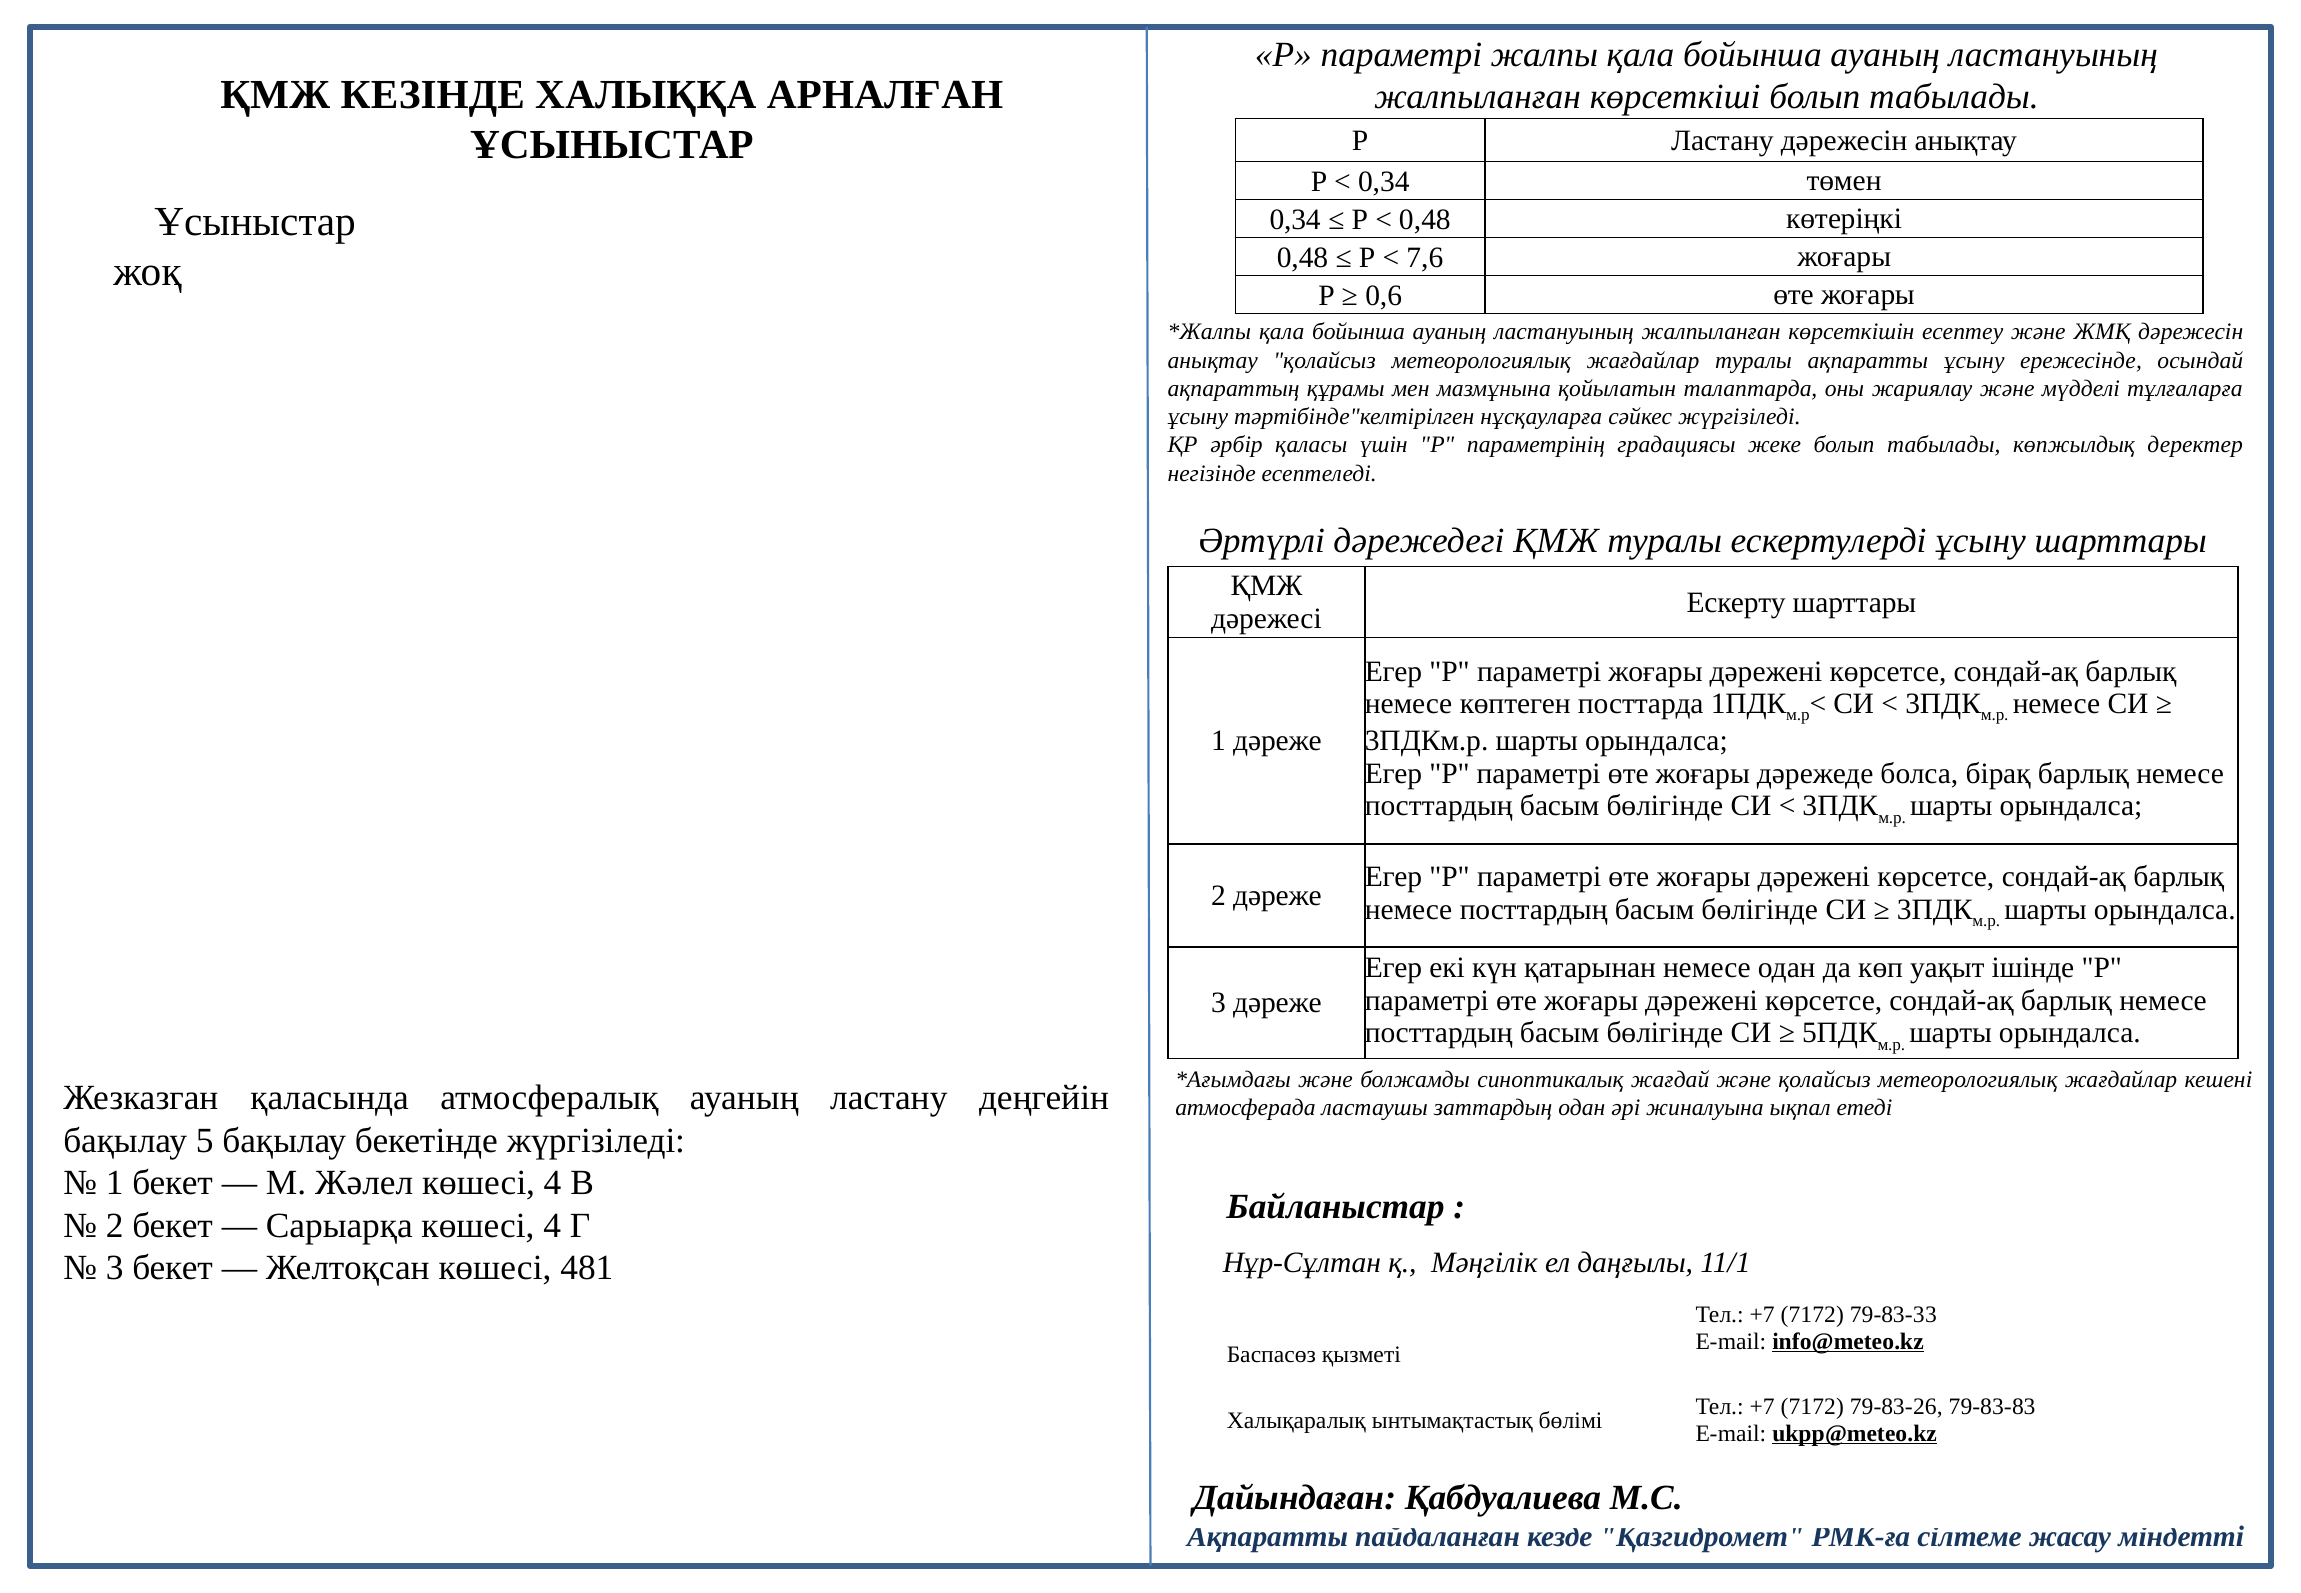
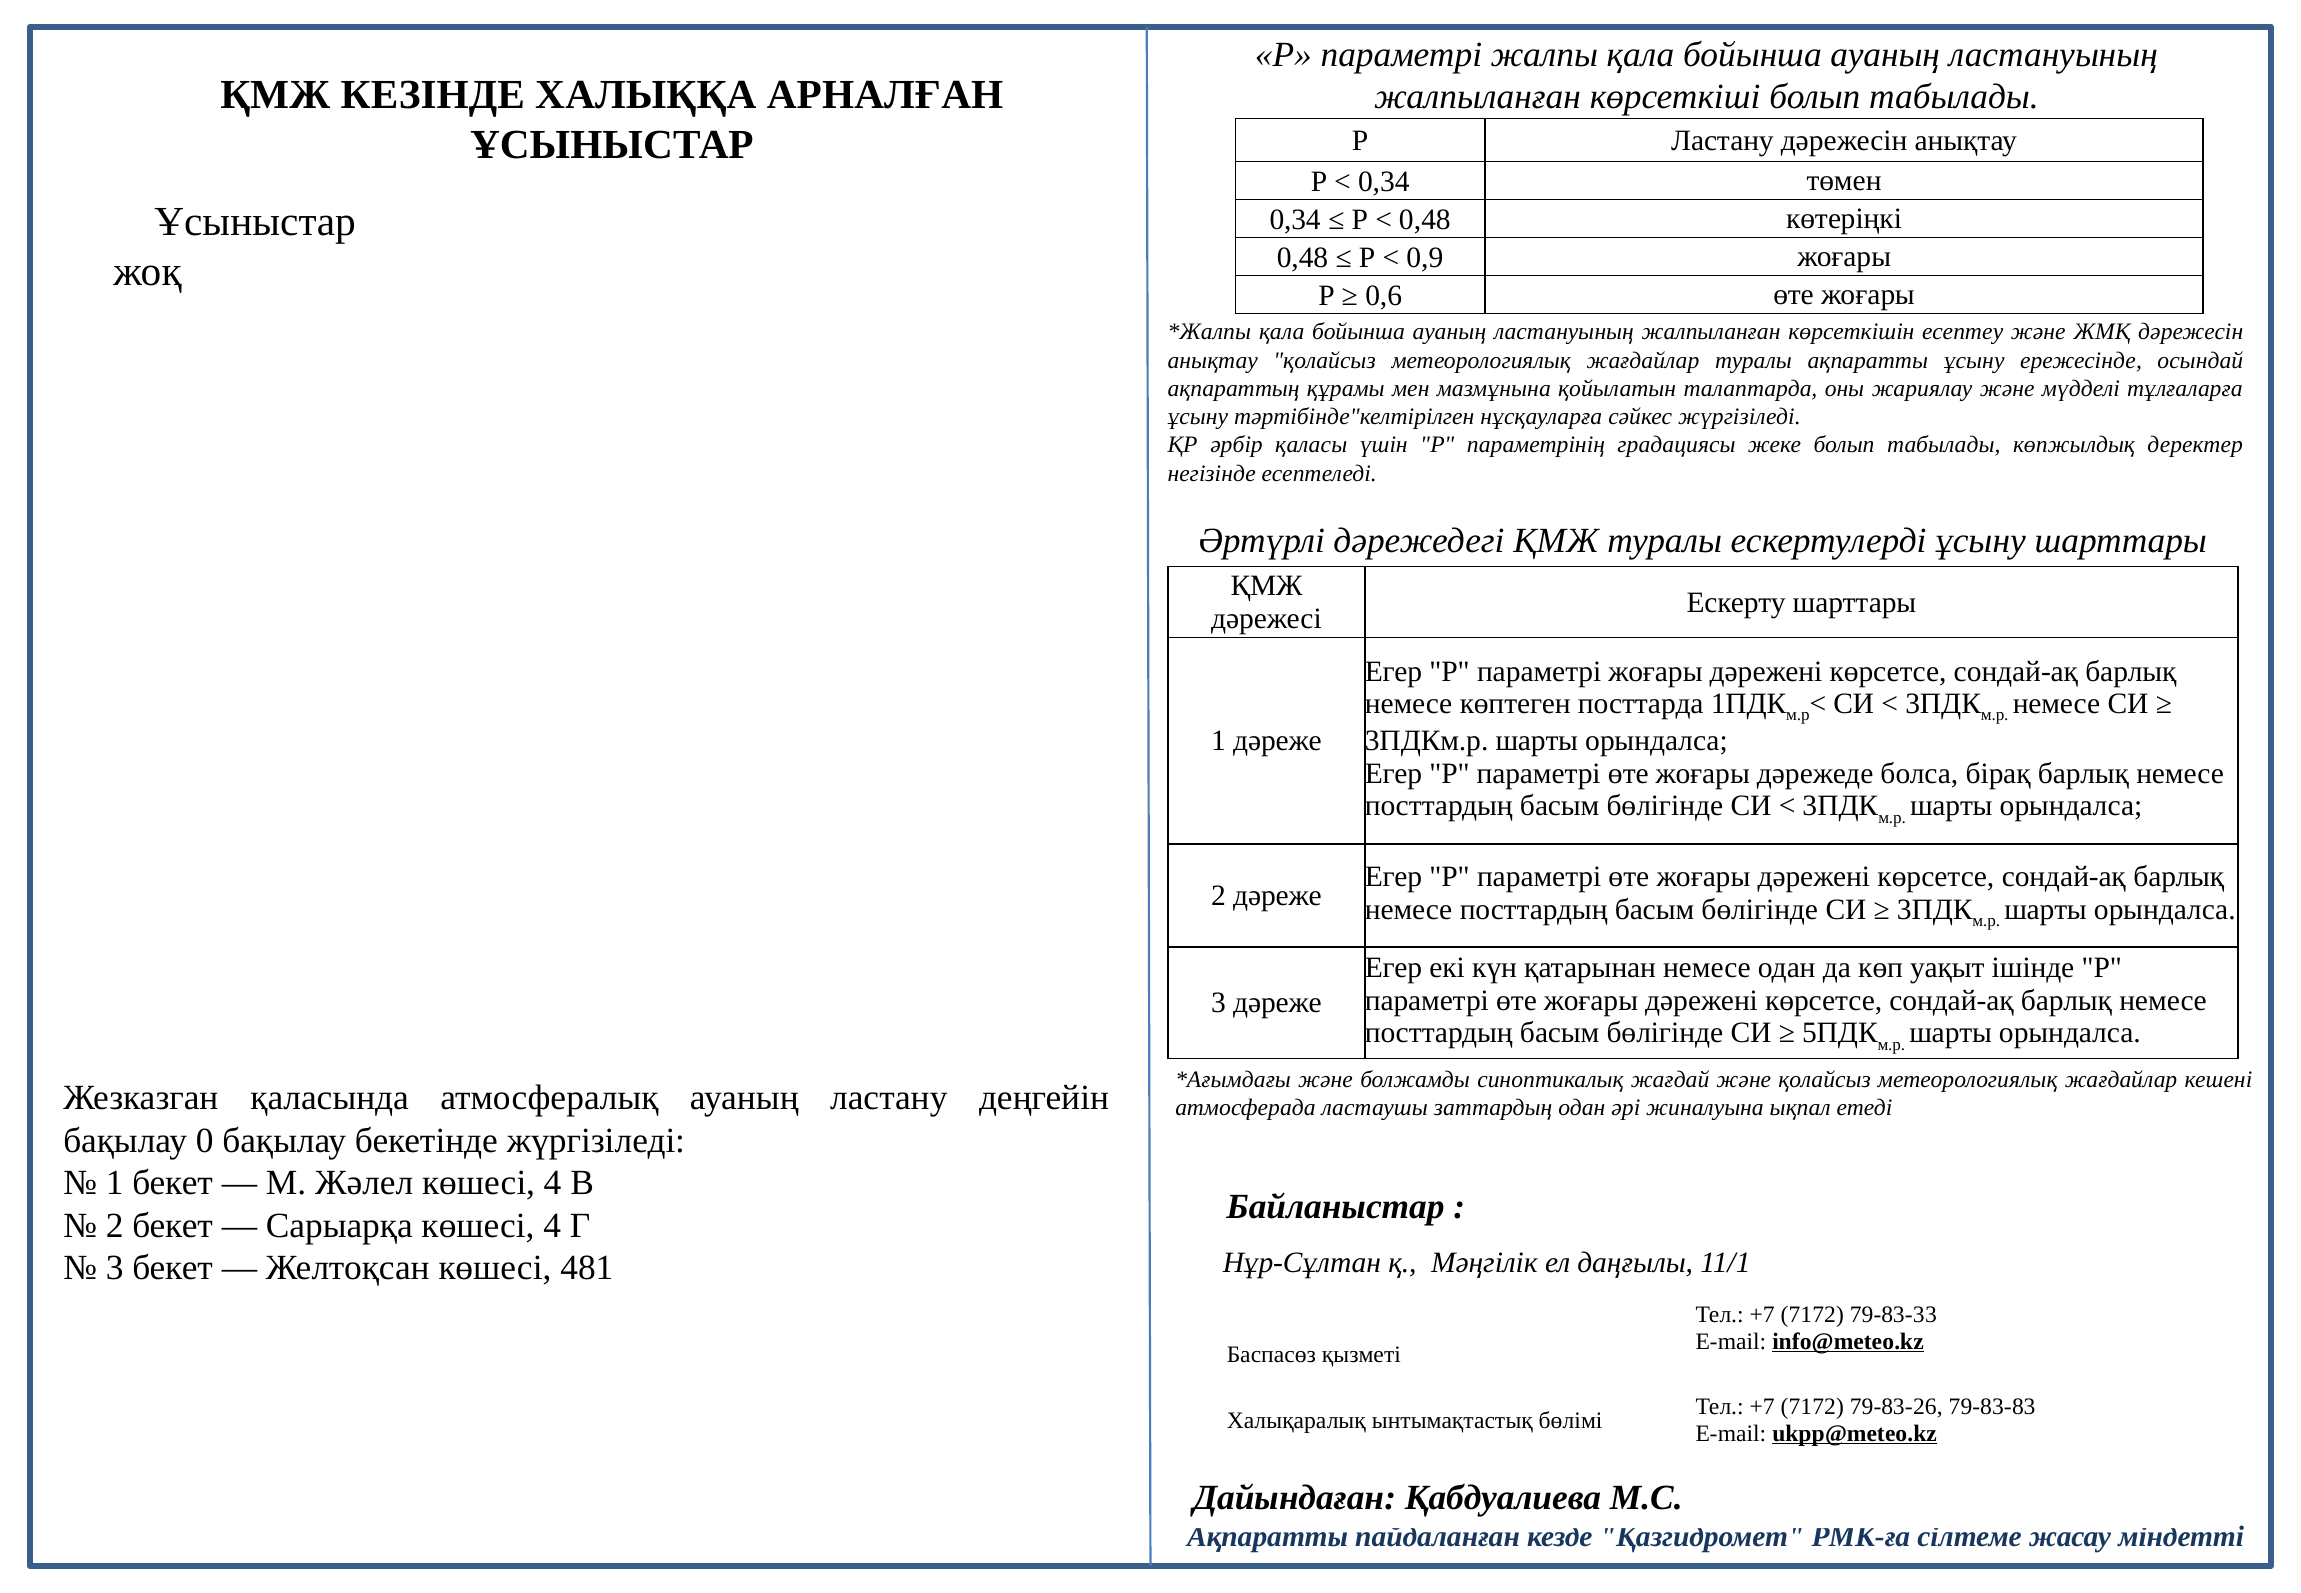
7,6: 7,6 -> 0,9 (1425, 258)
5: 5 -> 0 (205, 1141)
